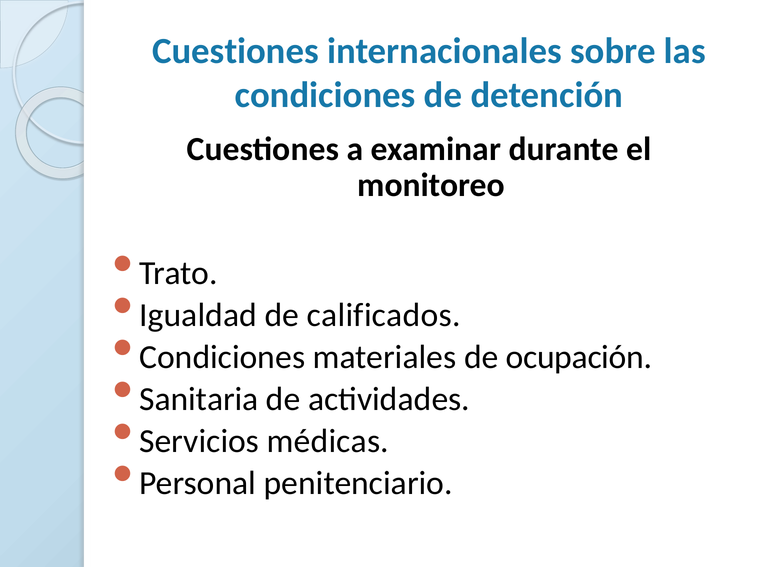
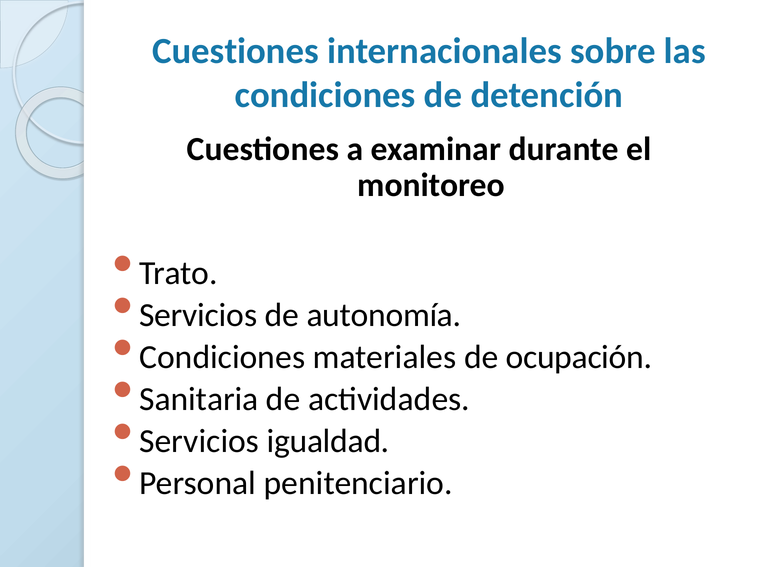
Igualdad: Igualdad -> Servicios (198, 316)
calificados: calificados -> autonomía (384, 316)
médicas: médicas -> igualdad (328, 442)
